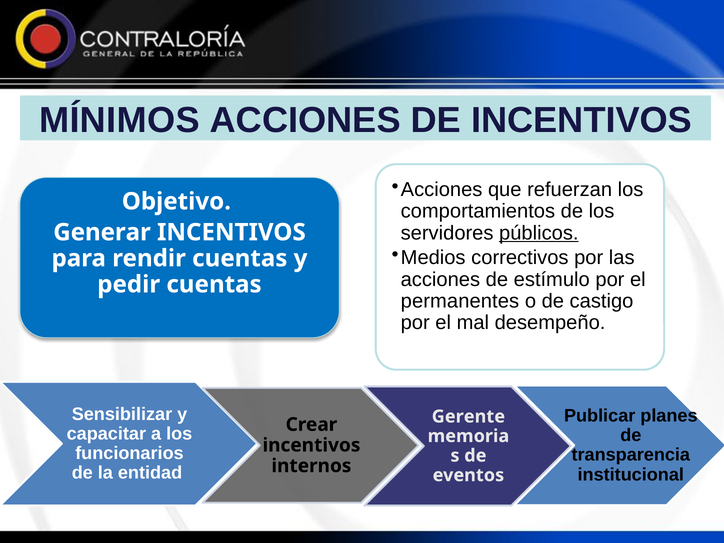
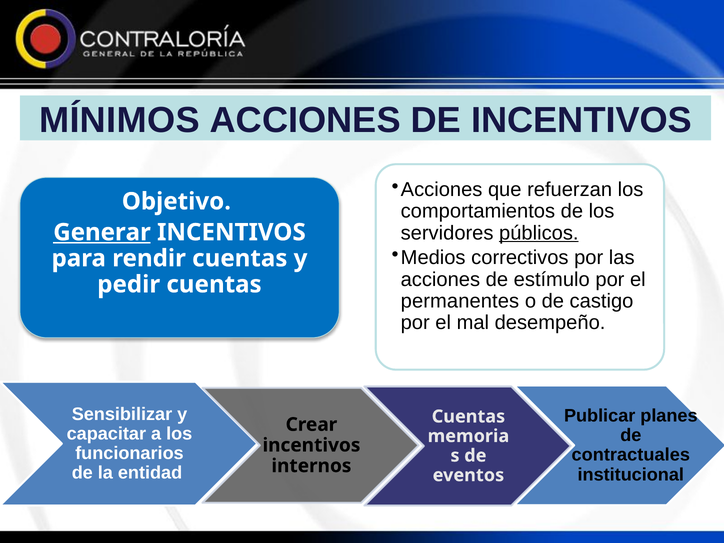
Generar underline: none -> present (102, 232)
Gerente: Gerente -> Cuentas (468, 417)
transparencia: transparencia -> contractuales (631, 455)
